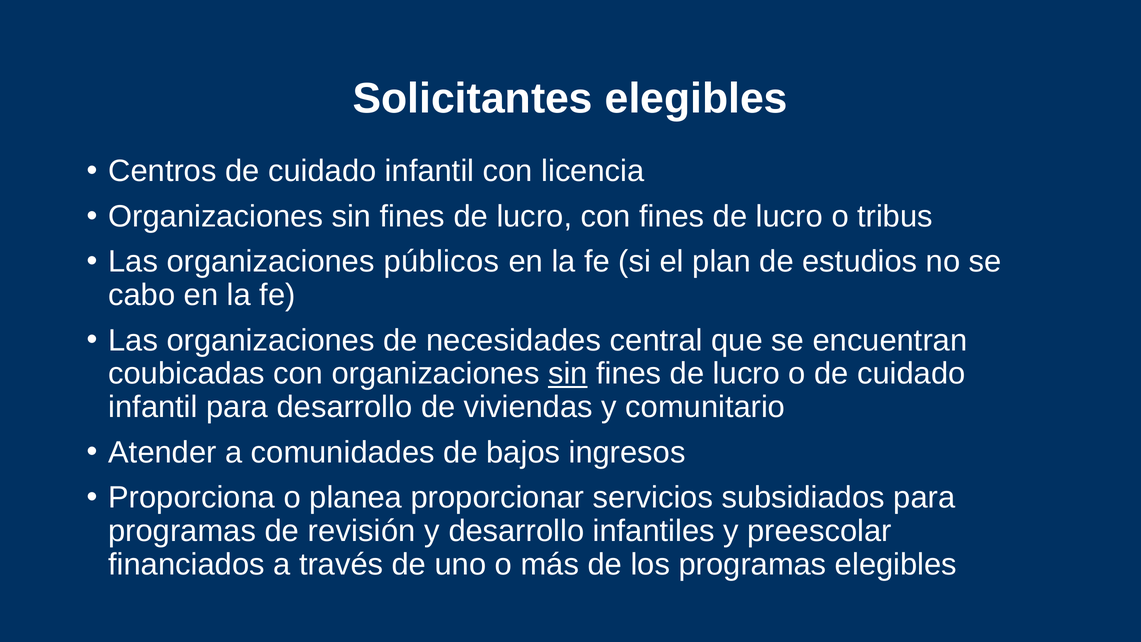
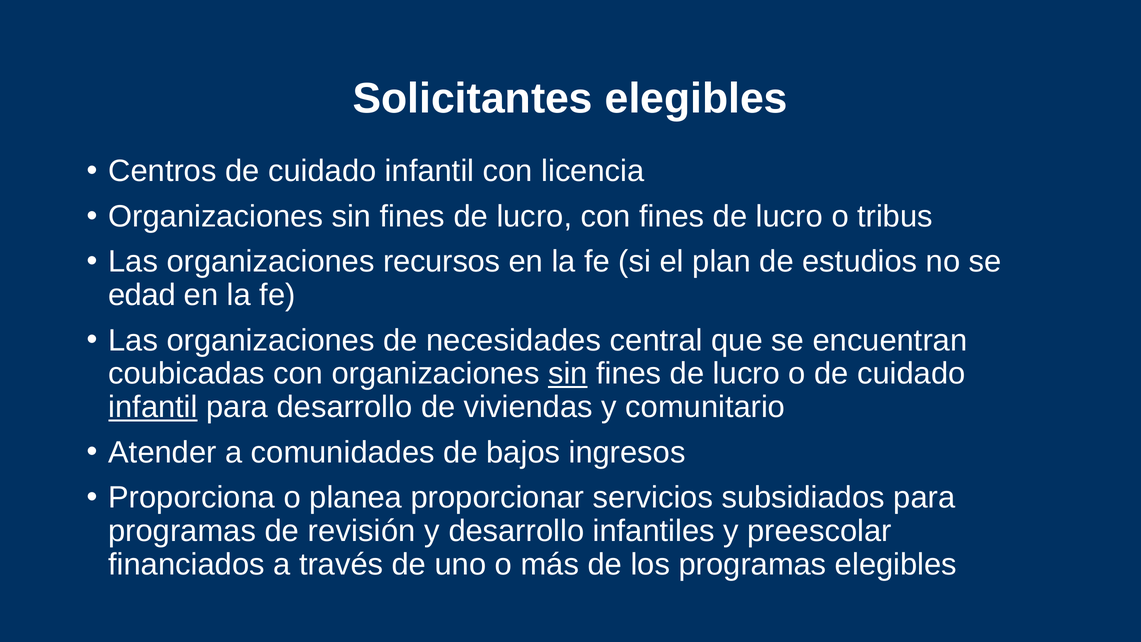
públicos: públicos -> recursos (442, 262)
cabo: cabo -> edad (142, 295)
infantil underline: none -> present (153, 407)
